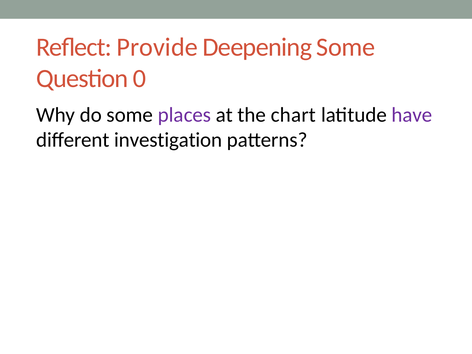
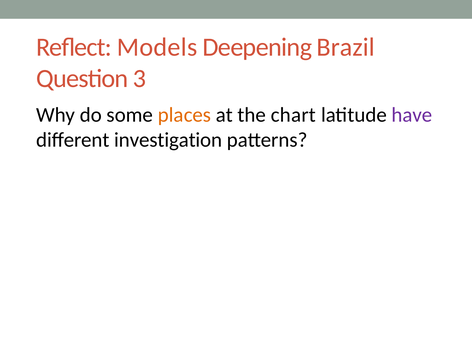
Provide: Provide -> Models (157, 47)
Deepening Some: Some -> Brazil (346, 47)
0: 0 -> 3 (140, 79)
places colour: purple -> orange (184, 115)
